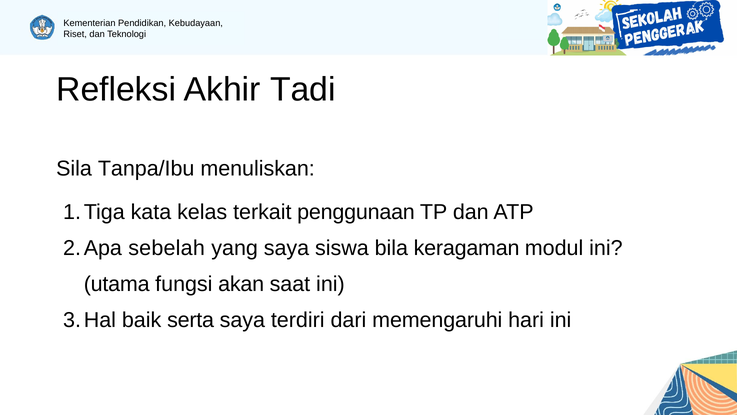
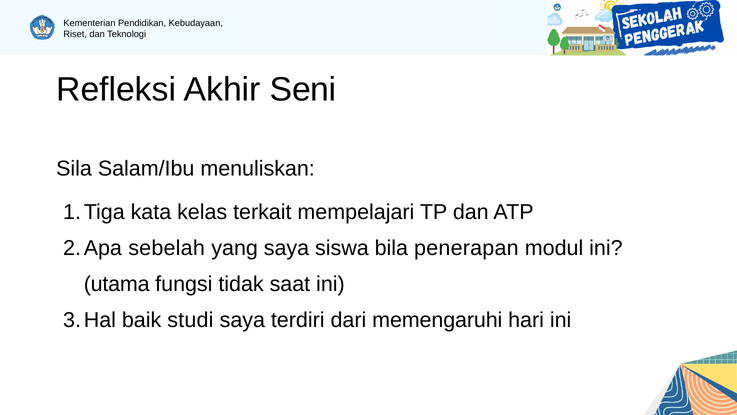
Tadi: Tadi -> Seni (303, 89)
Tanpa/Ibu: Tanpa/Ibu -> Salam/Ibu (146, 168)
penggunaan: penggunaan -> mempelajari (356, 212)
keragaman: keragaman -> penerapan (466, 248)
akan: akan -> tidak (241, 284)
serta: serta -> studi (190, 320)
